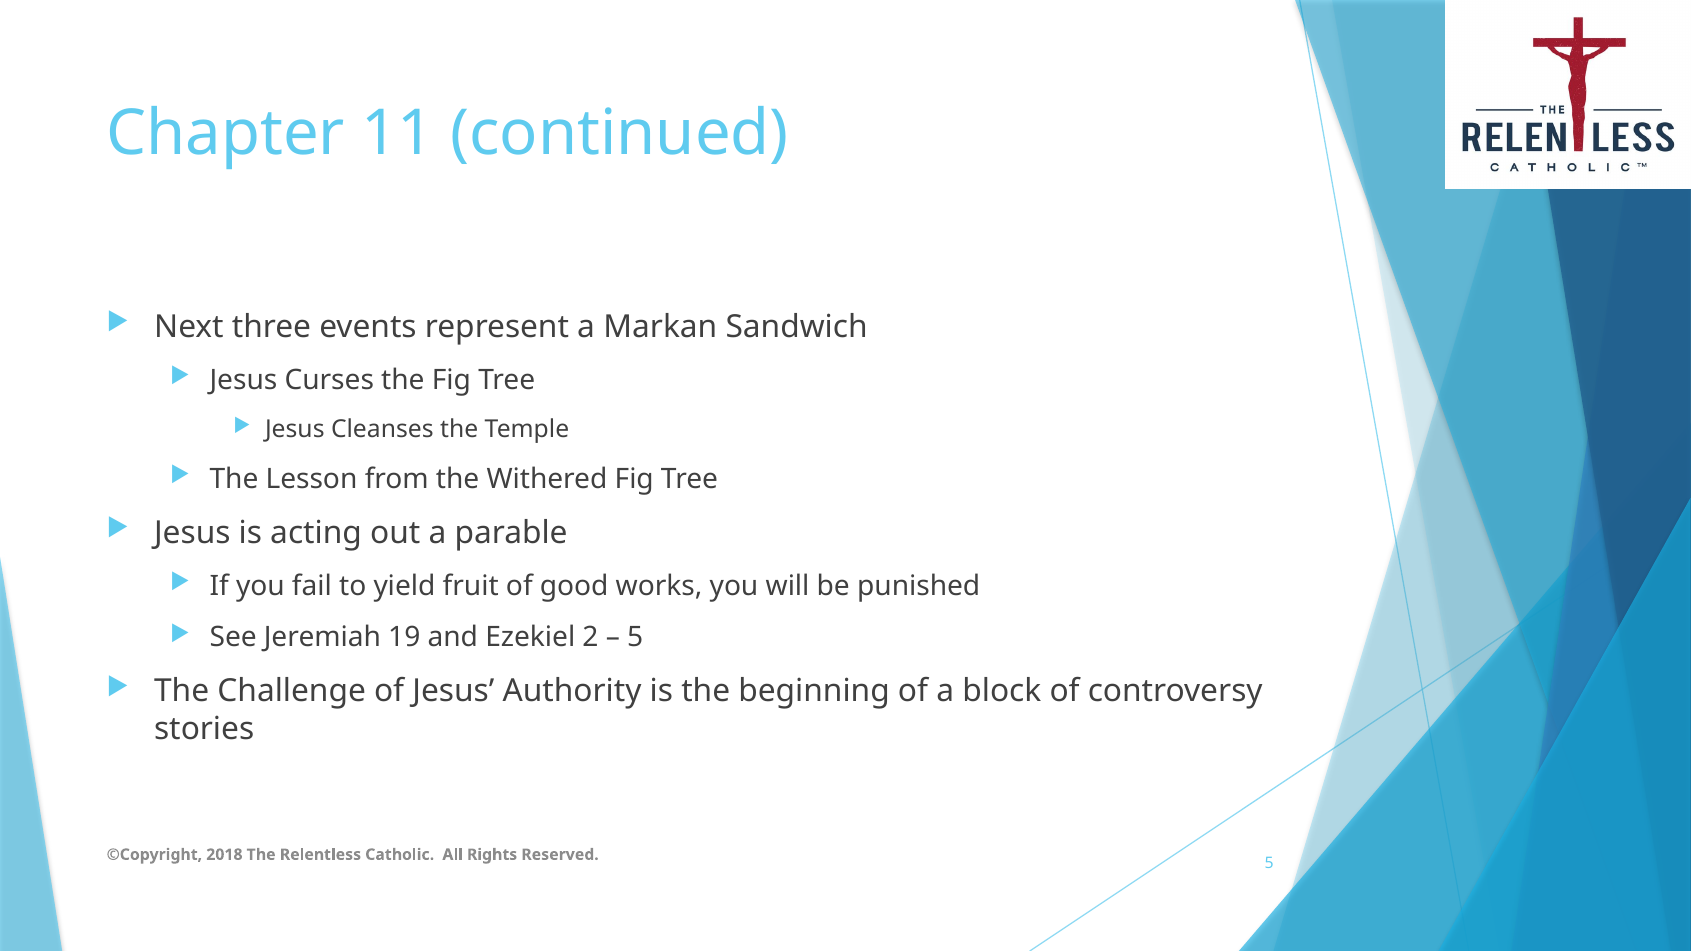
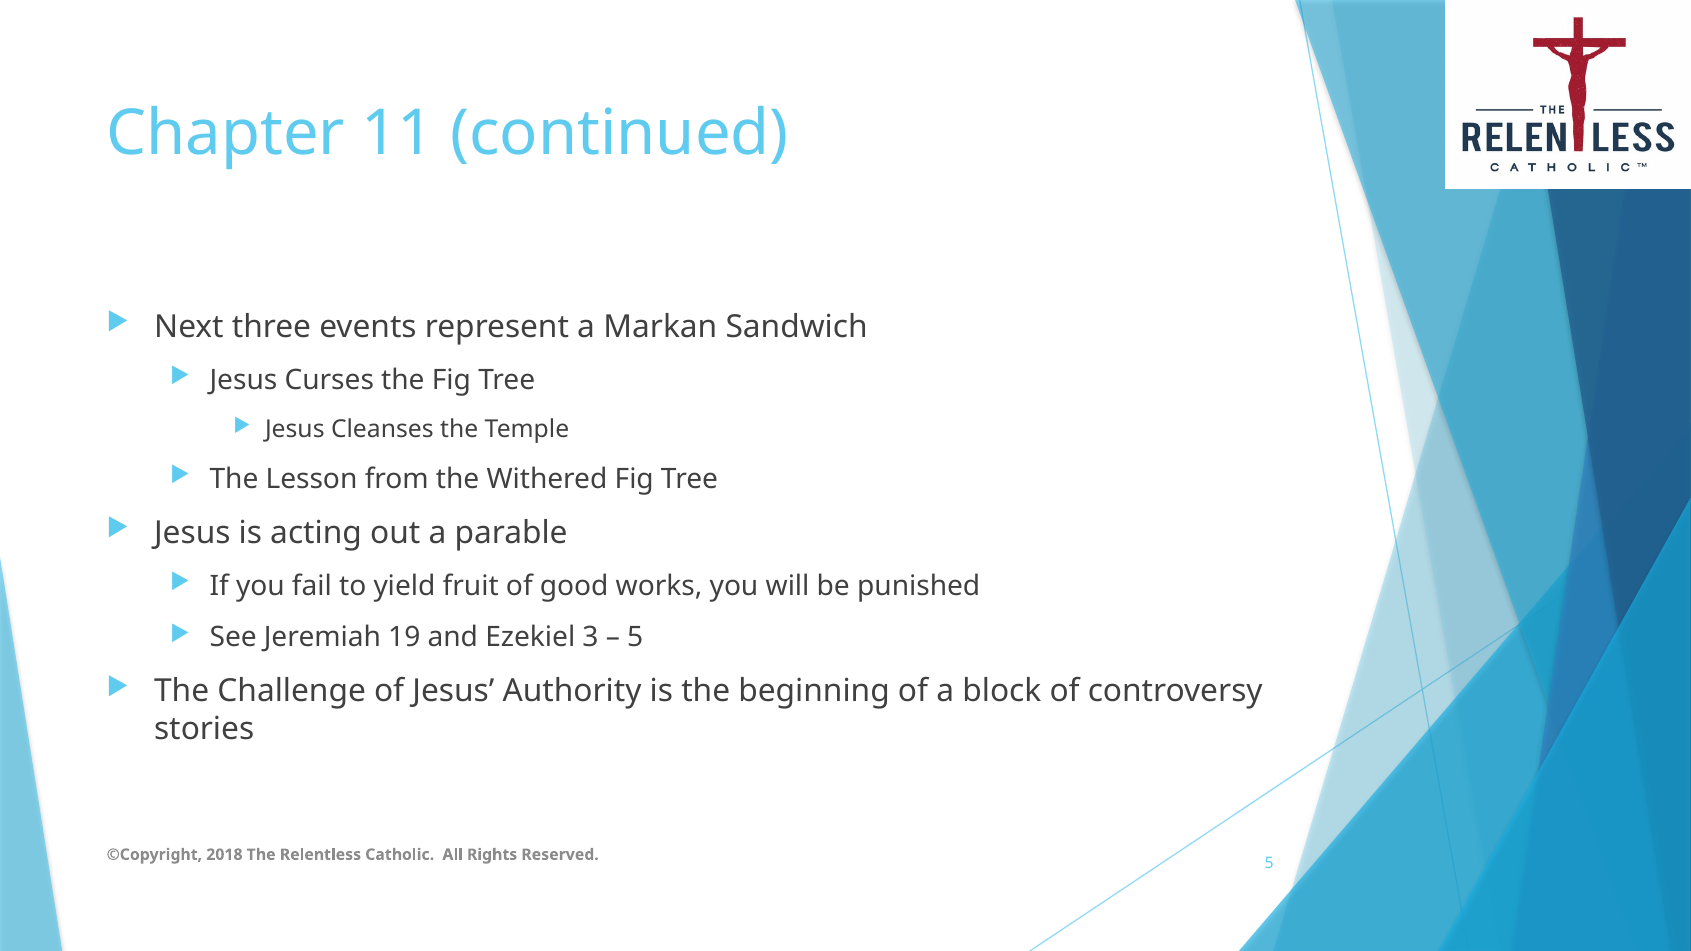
2: 2 -> 3 (590, 638)
